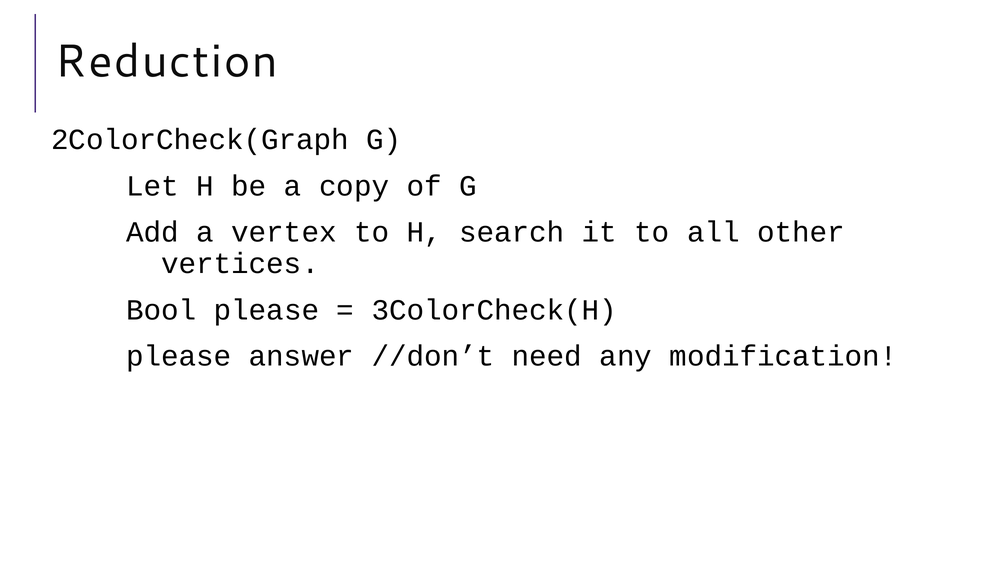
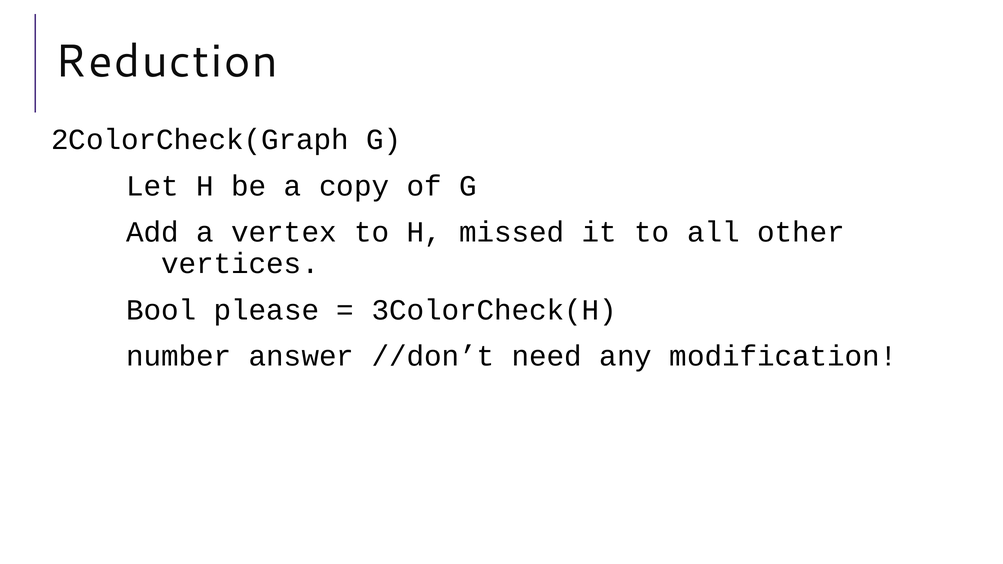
search: search -> missed (512, 232)
please: please -> number (179, 356)
